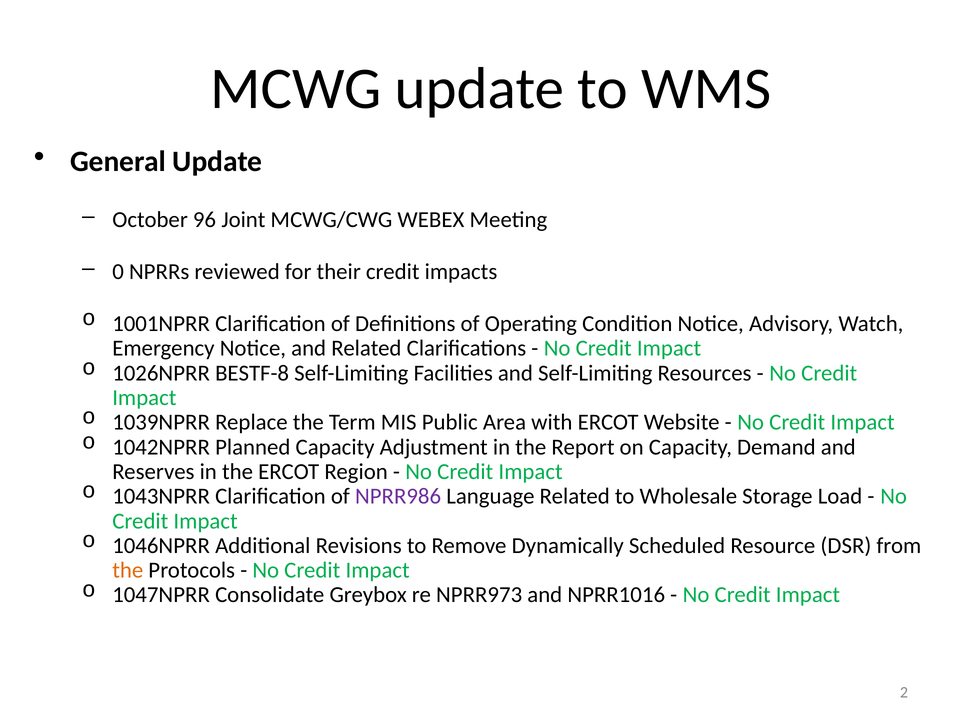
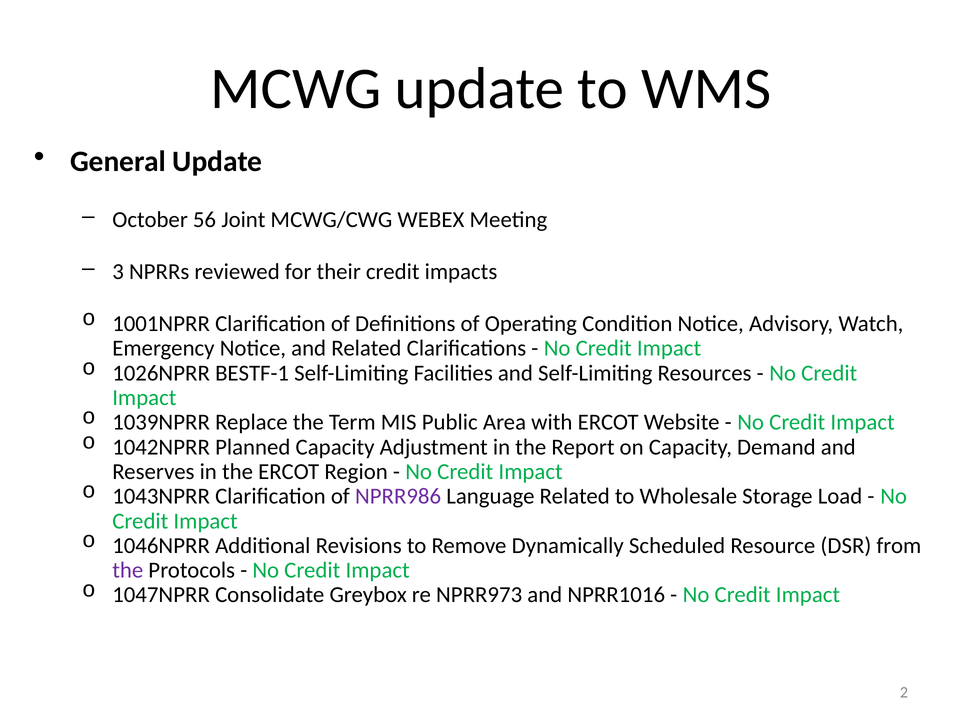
96: 96 -> 56 (204, 219)
0: 0 -> 3 (118, 271)
BESTF-8: BESTF-8 -> BESTF-1 (252, 373)
the colour: orange -> purple (128, 570)
